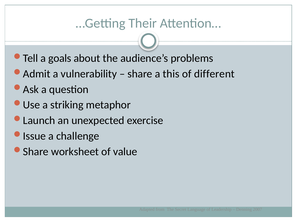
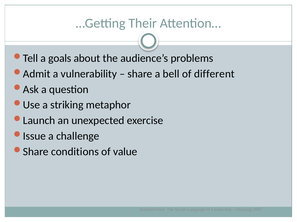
this: this -> bell (171, 74)
worksheet: worksheet -> conditions (75, 152)
